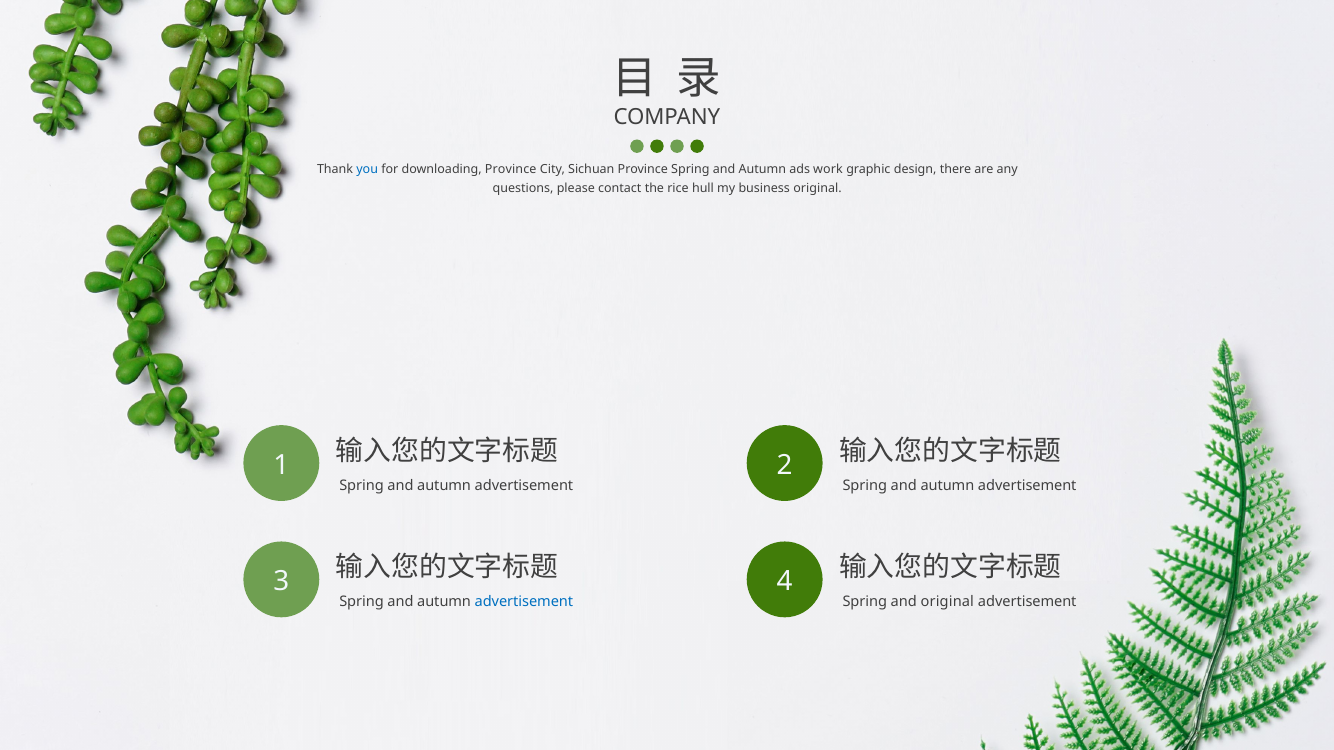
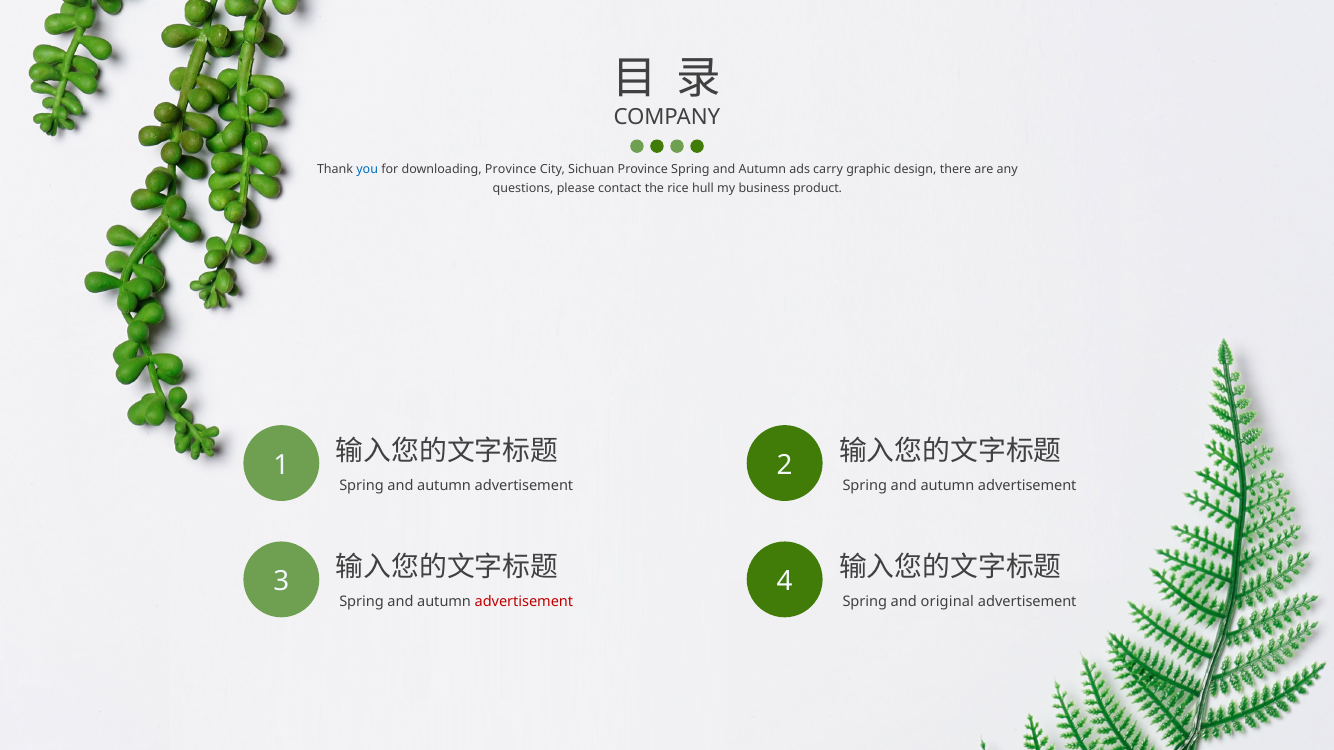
work: work -> carry (828, 169)
business original: original -> product (818, 189)
advertisement colour: blue -> red (524, 602)
